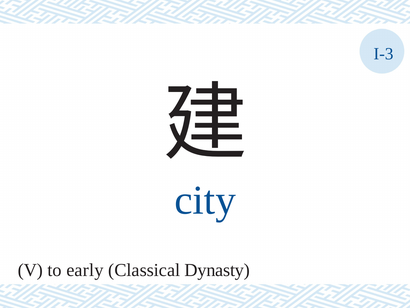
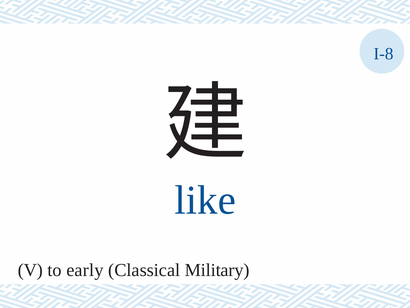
I-3: I-3 -> I-8 (383, 54)
city: city -> like (205, 200)
Dynasty: Dynasty -> Military (217, 270)
